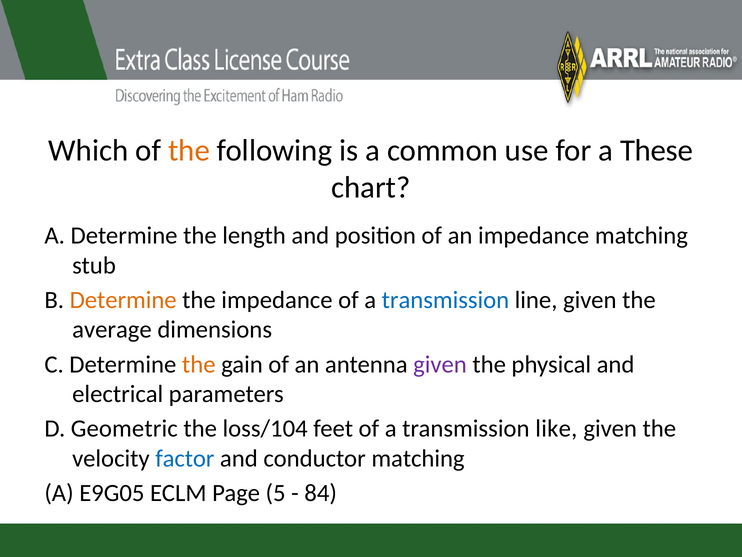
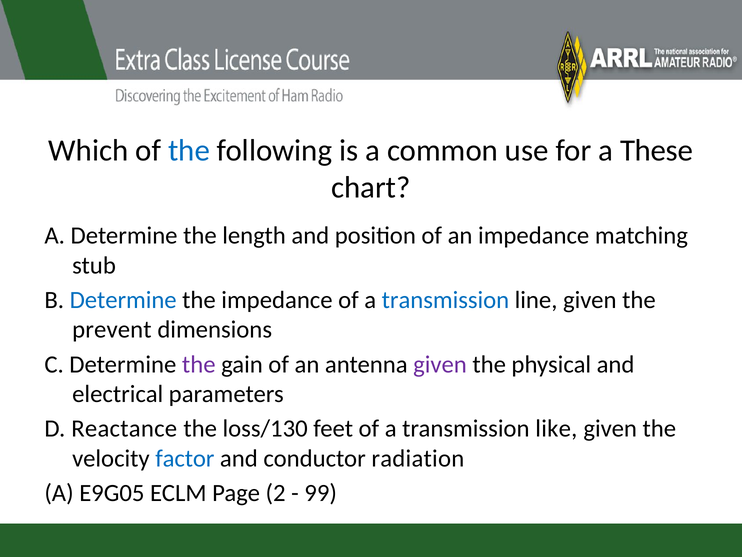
the colour: orange -> blue (189, 150)
Determine colour: orange -> blue (123, 300)
average: average -> prevent (112, 329)
the colour: orange -> purple (199, 364)
Geometric: Geometric -> Reactance (124, 428)
loss/104: loss/104 -> loss/130 (265, 428)
conductor matching: matching -> radiation (418, 458)
5: 5 -> 2 (276, 493)
84: 84 -> 99 (321, 493)
